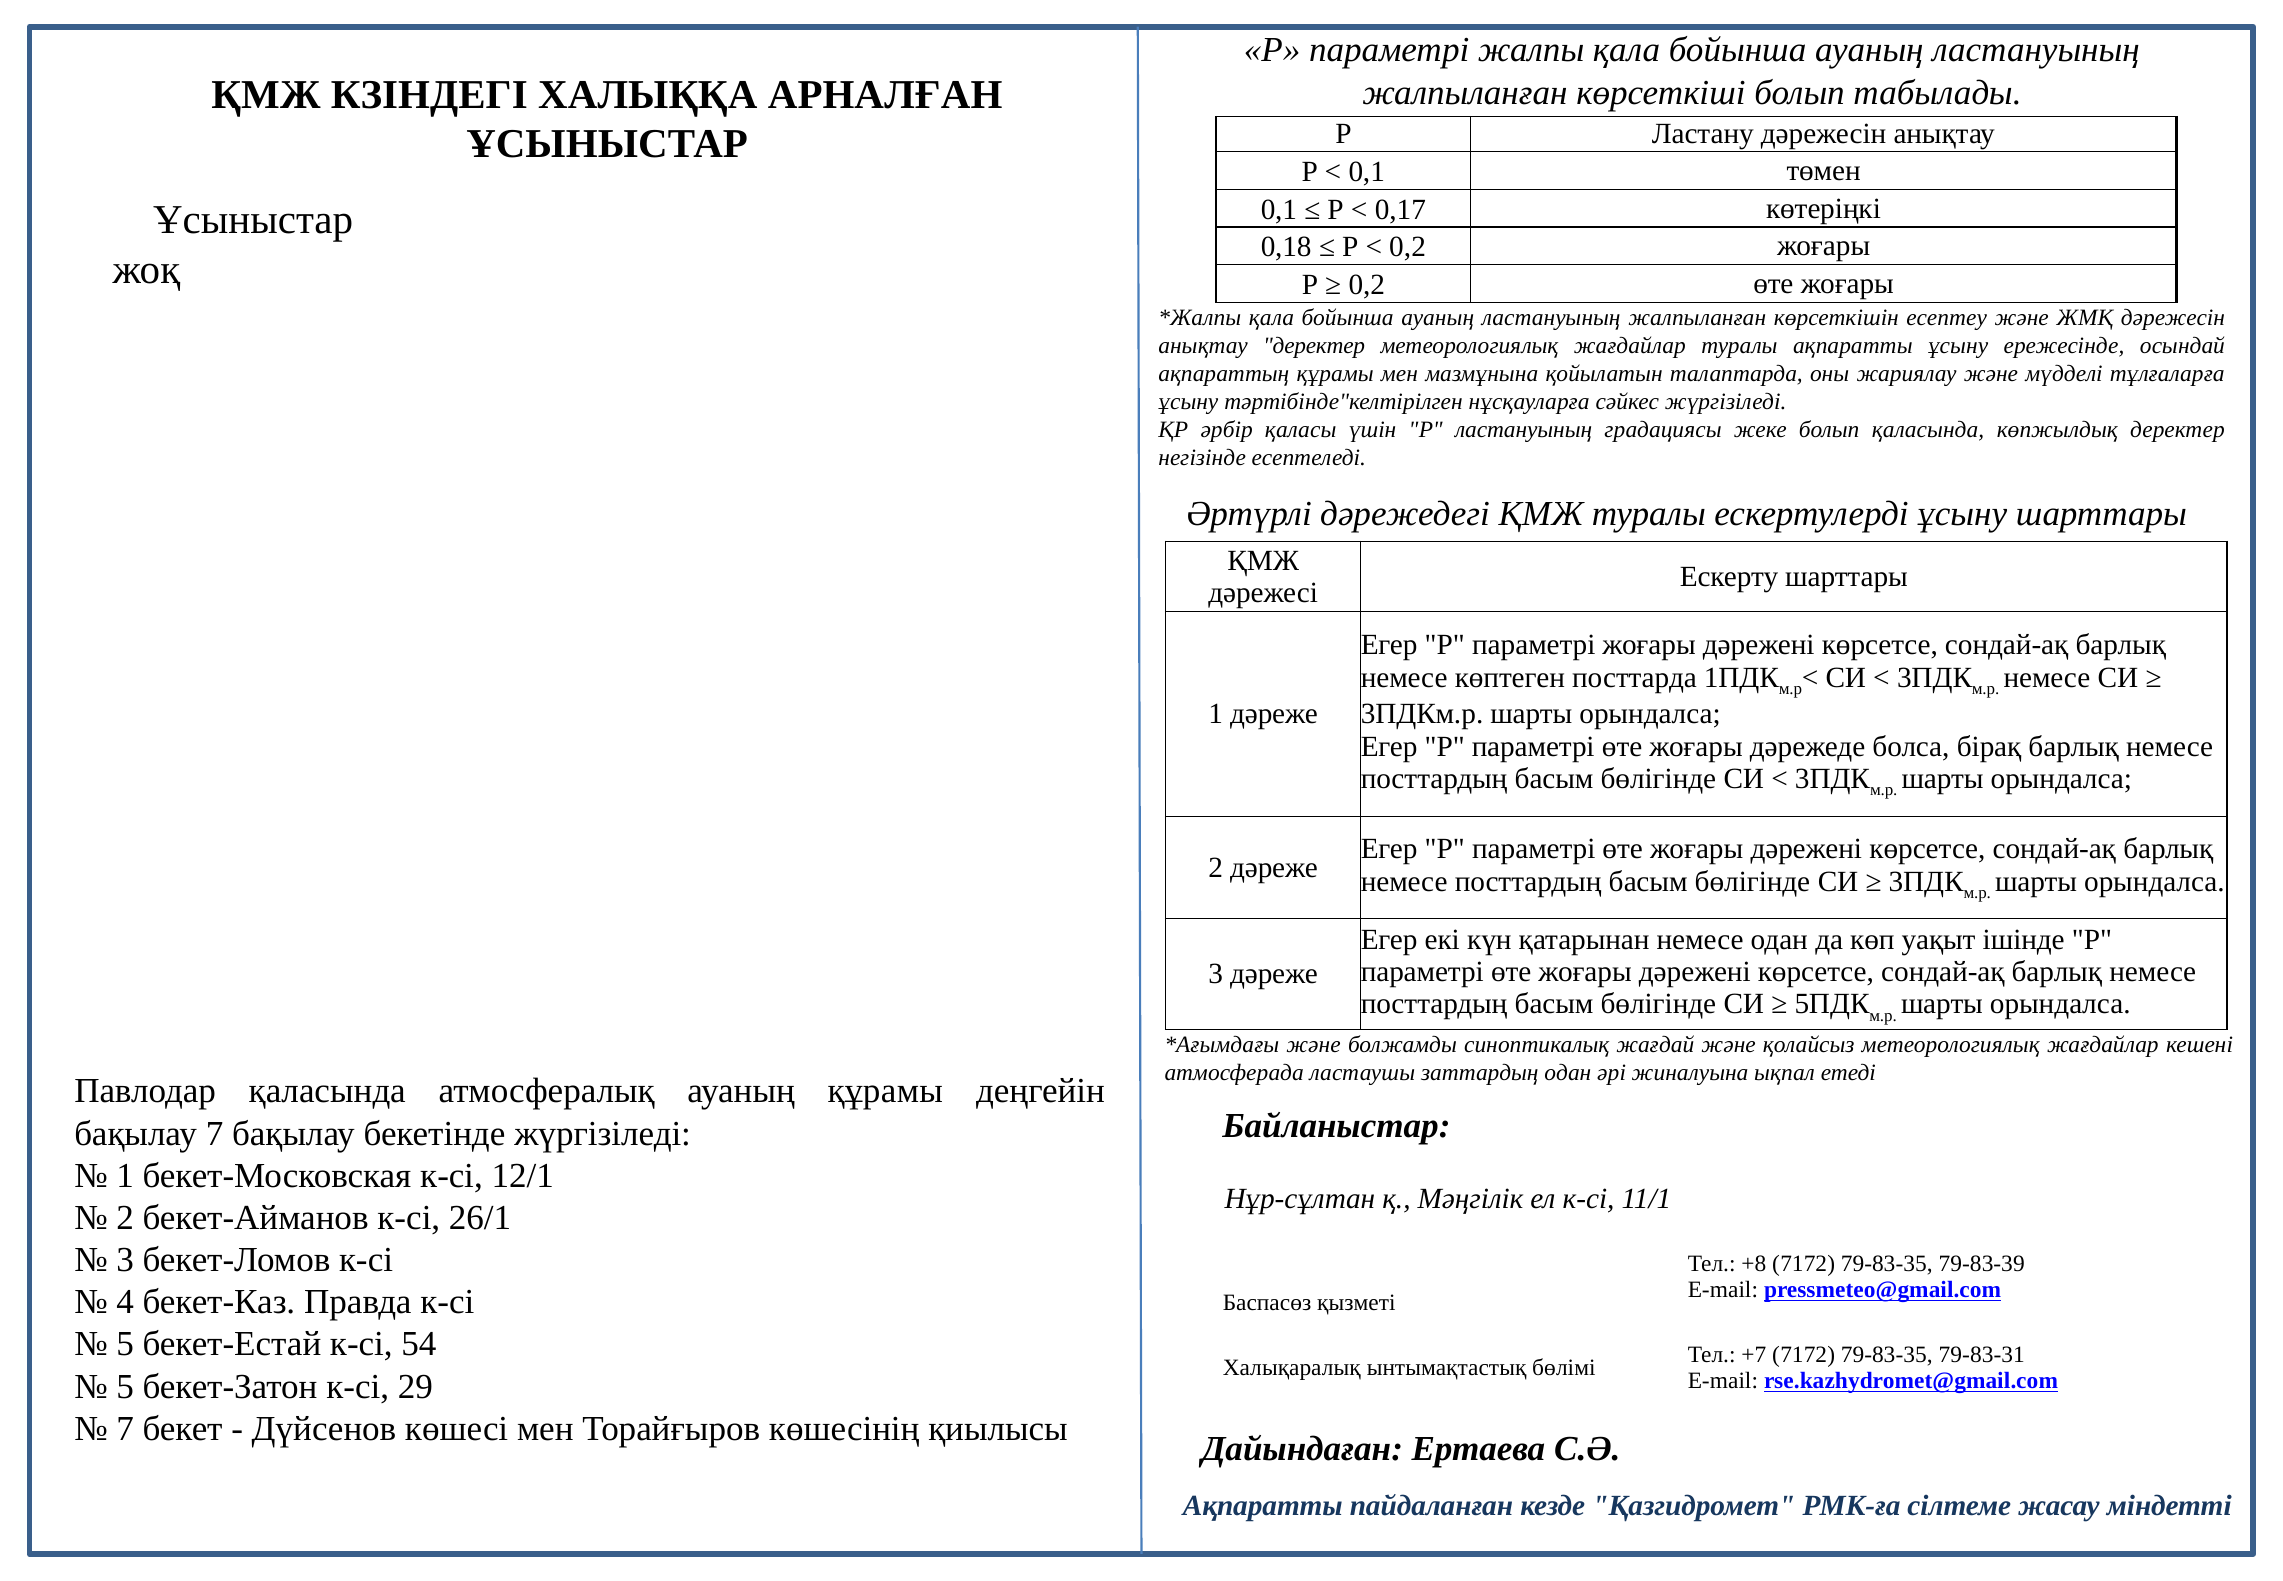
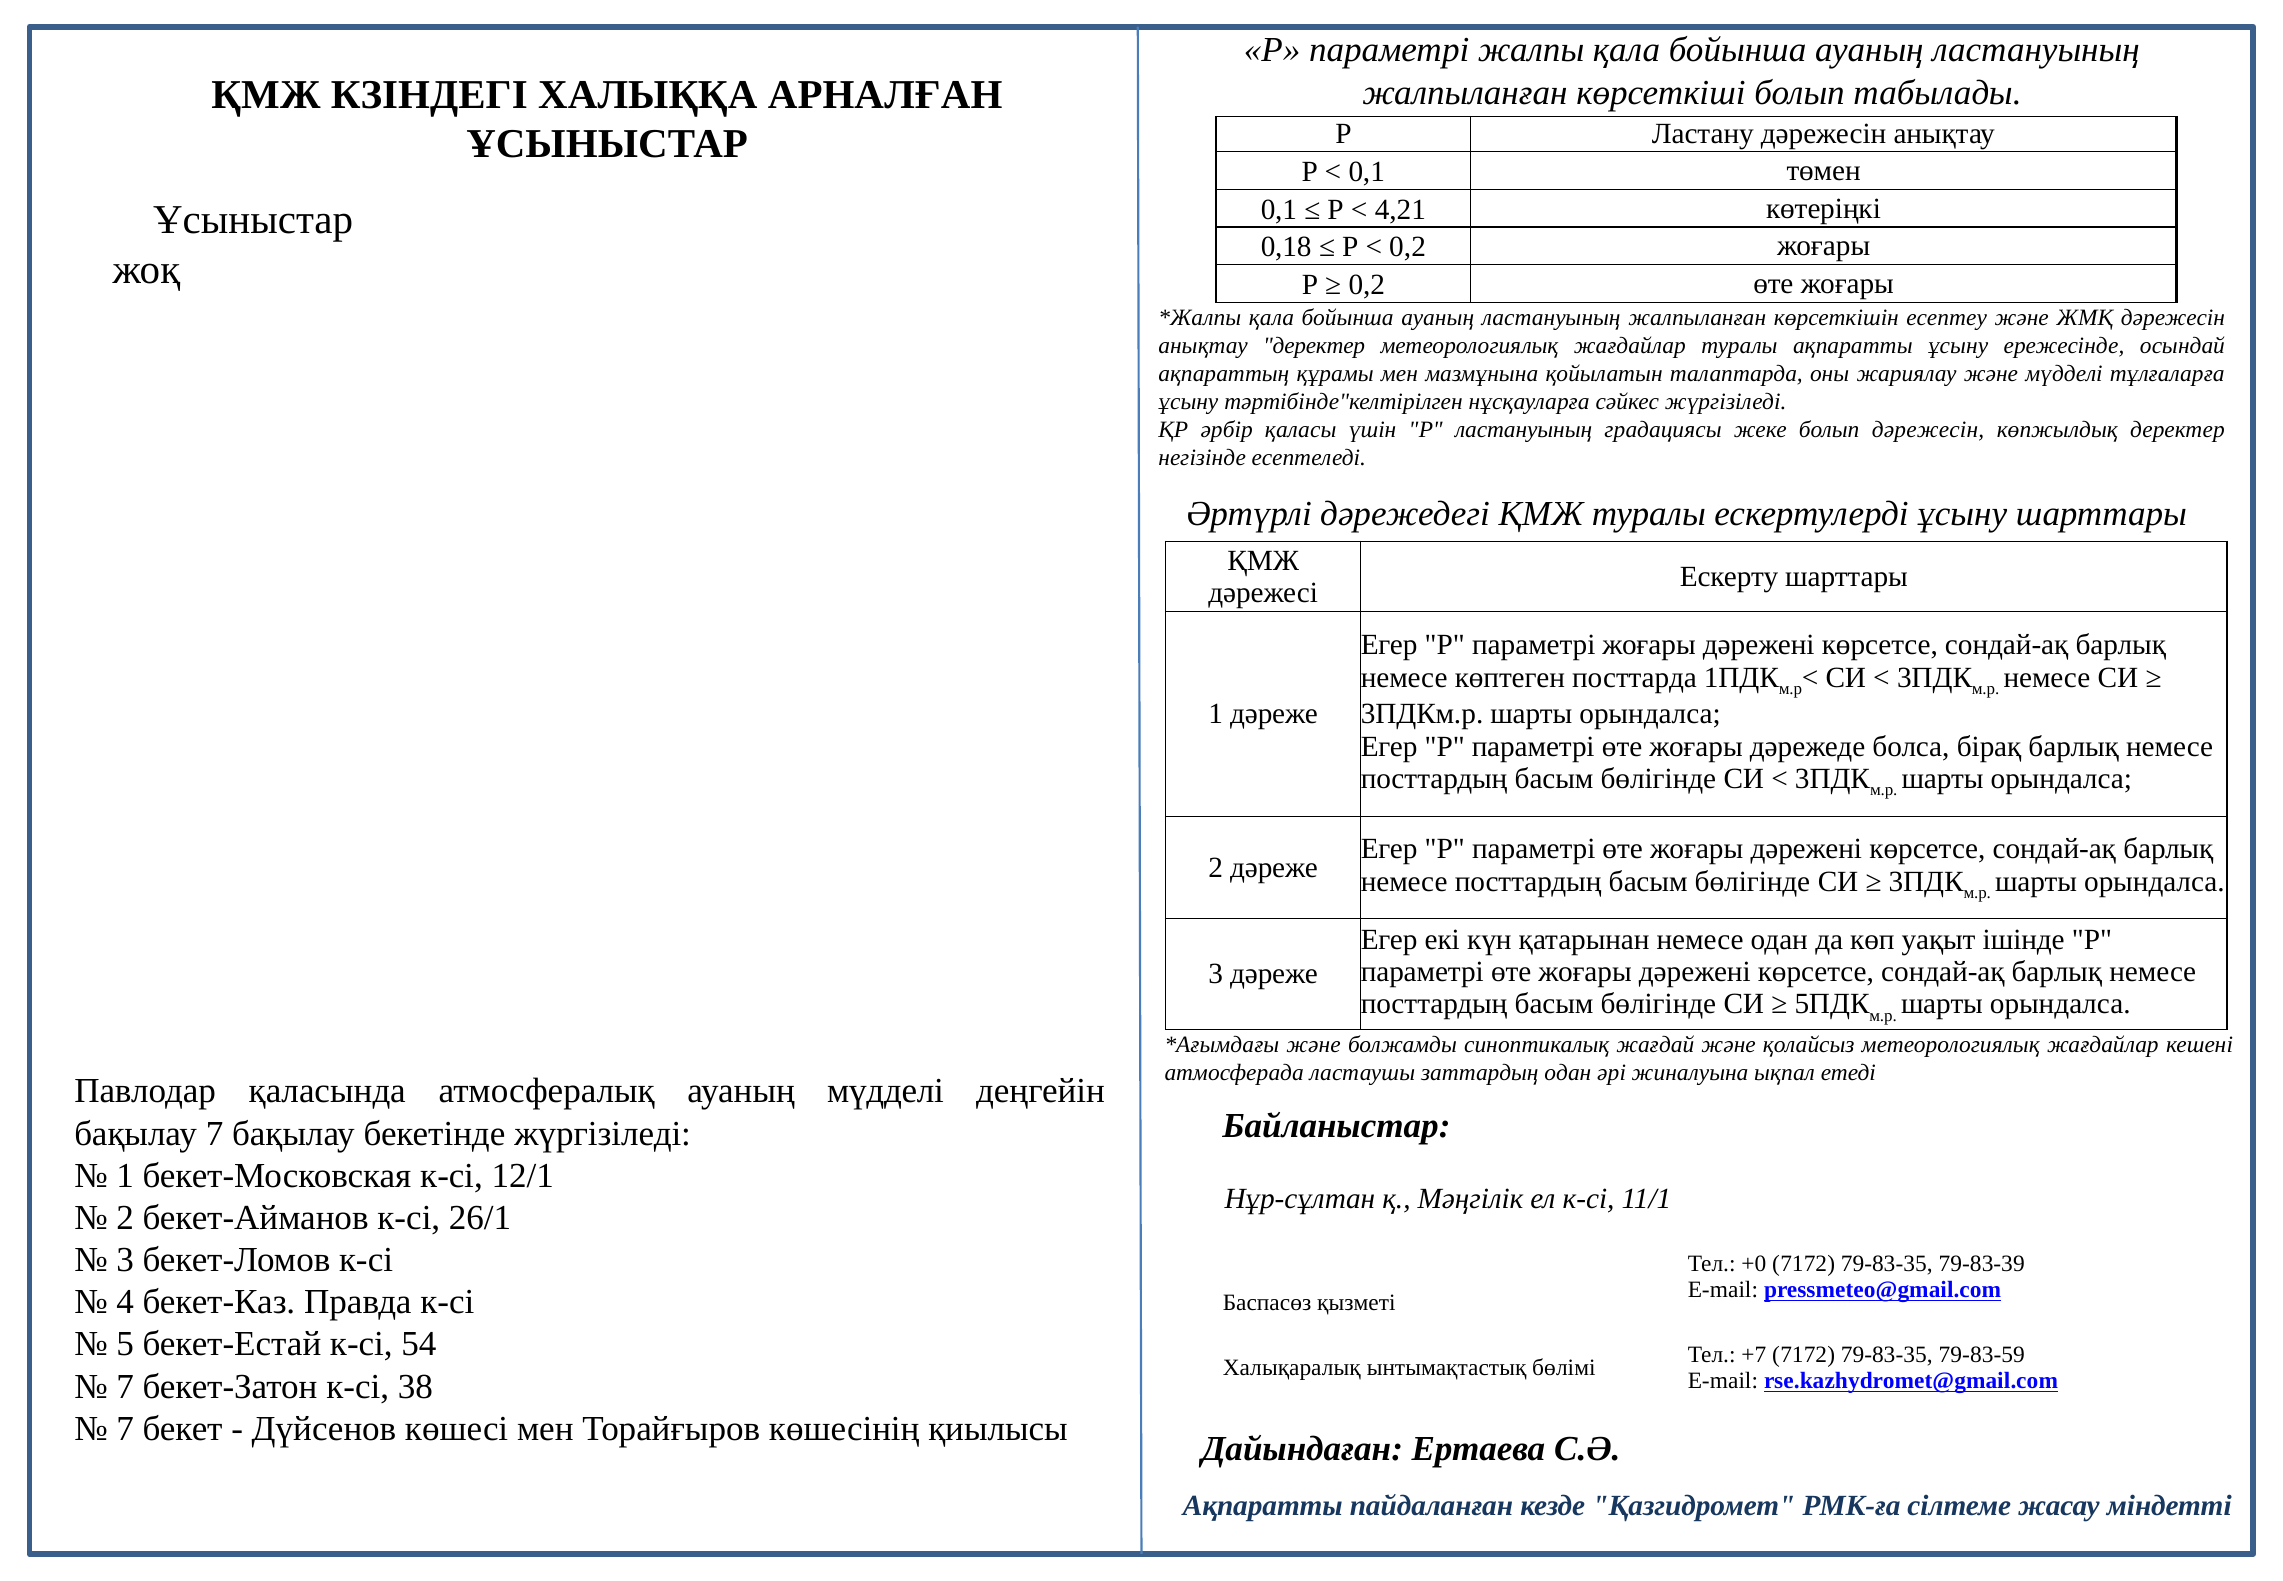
0,17: 0,17 -> 4,21 (1400, 210)
болып қаласында: қаласында -> дәрежесін (1928, 430)
ауаның құрамы: құрамы -> мүдделі (886, 1091)
+8: +8 -> +0 (1754, 1263)
79-83-31: 79-83-31 -> 79-83-59 (1982, 1355)
5: 5 -> 7 (125, 1386)
29: 29 -> 38 (415, 1386)
